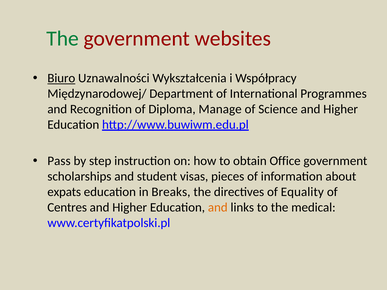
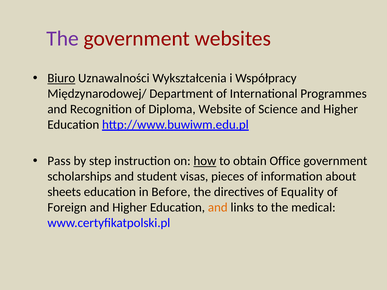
The colour: green -> purple (63, 39)
Manage: Manage -> Website (220, 109)
how underline: none -> present (205, 161)
expats: expats -> sheets (64, 192)
Breaks: Breaks -> Before (171, 192)
Centres: Centres -> Foreign (67, 208)
